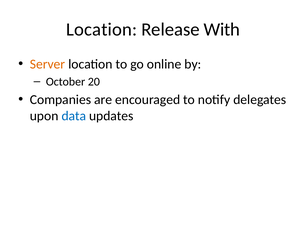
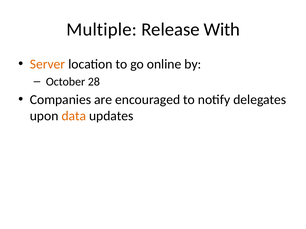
Location: Location -> Multiple (102, 30)
20: 20 -> 28 (94, 82)
data colour: blue -> orange (74, 116)
